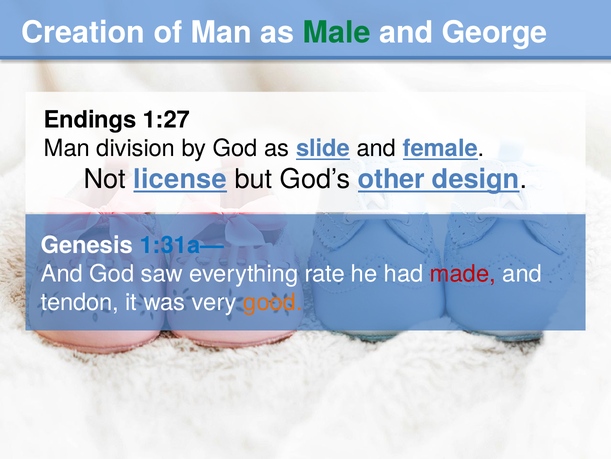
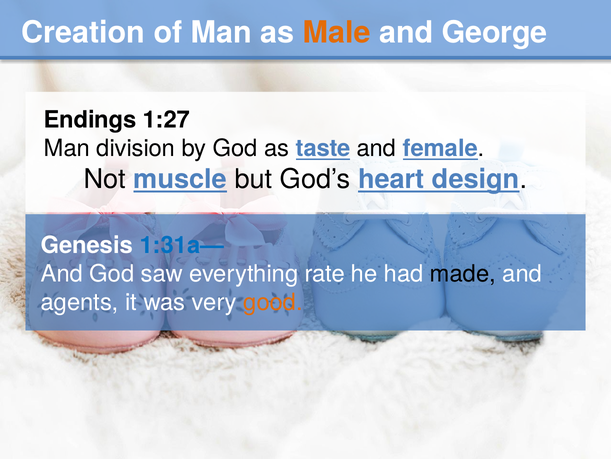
Male colour: green -> orange (337, 33)
slide: slide -> taste (323, 148)
license: license -> muscle (180, 179)
other: other -> heart (391, 179)
made colour: red -> black (463, 274)
tendon: tendon -> agents (80, 302)
